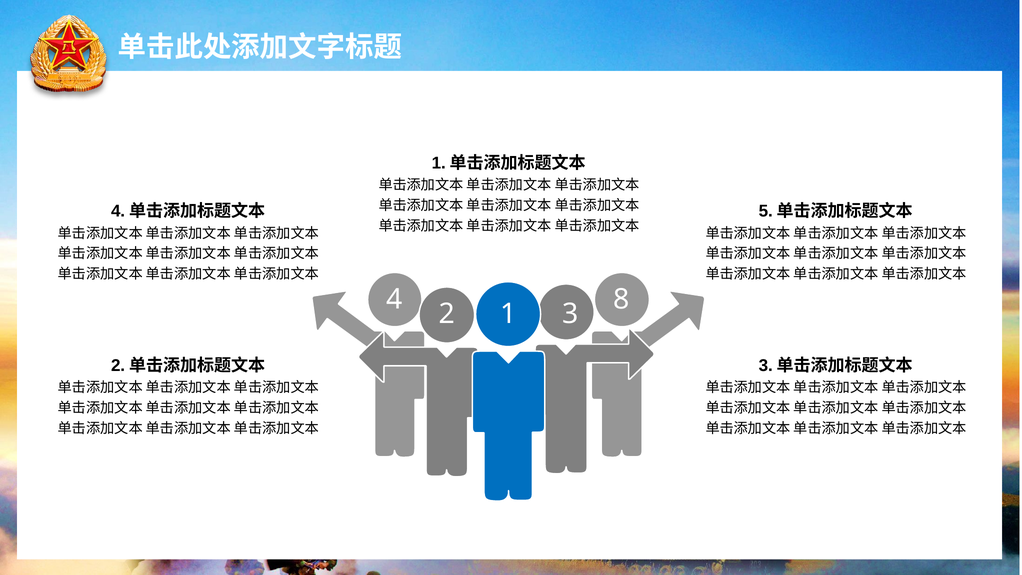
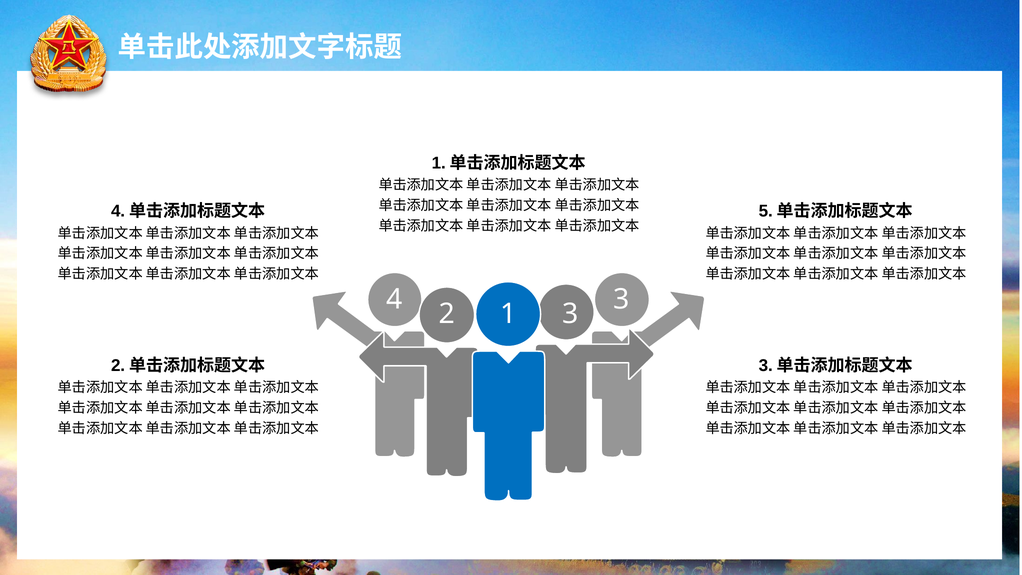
4 8: 8 -> 3 (621, 299)
